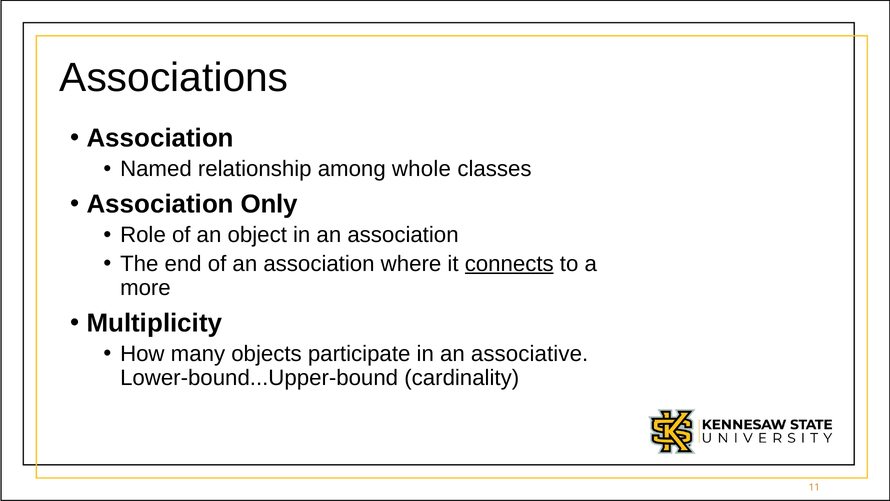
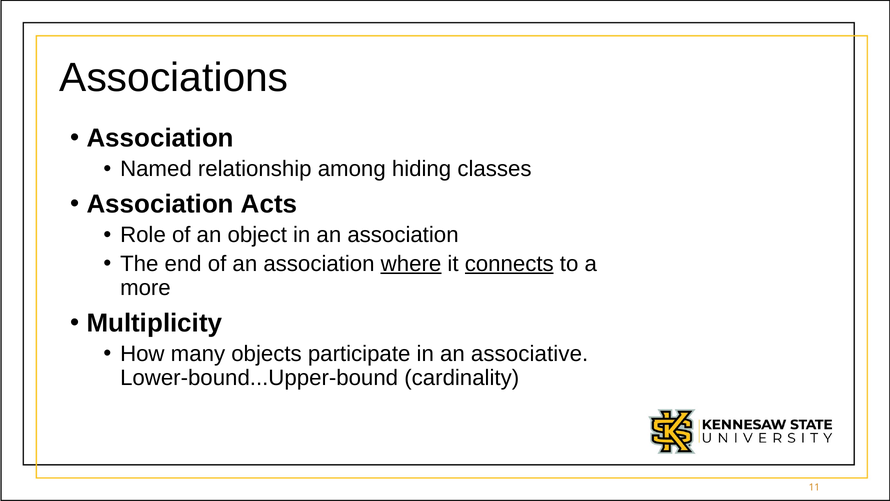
whole: whole -> hiding (422, 169)
Only: Only -> Acts (269, 204)
where underline: none -> present (411, 264)
